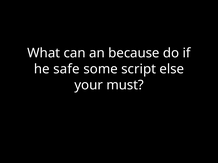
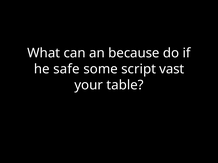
else: else -> vast (172, 69)
must: must -> table (125, 85)
